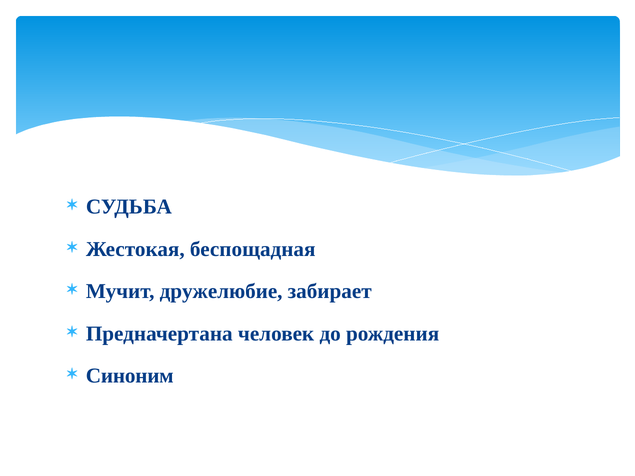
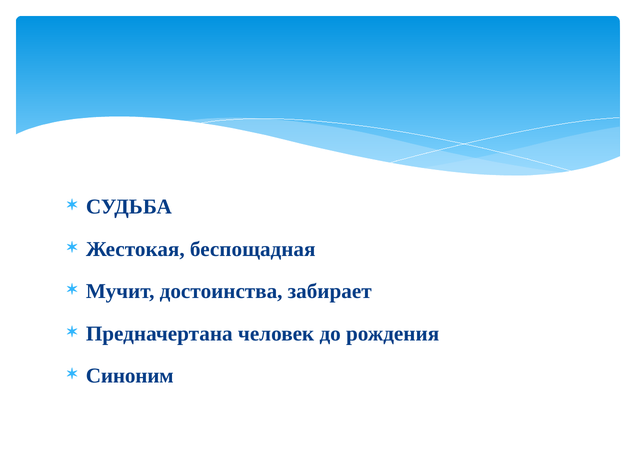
дружелюбие: дружелюбие -> достоинства (221, 291)
